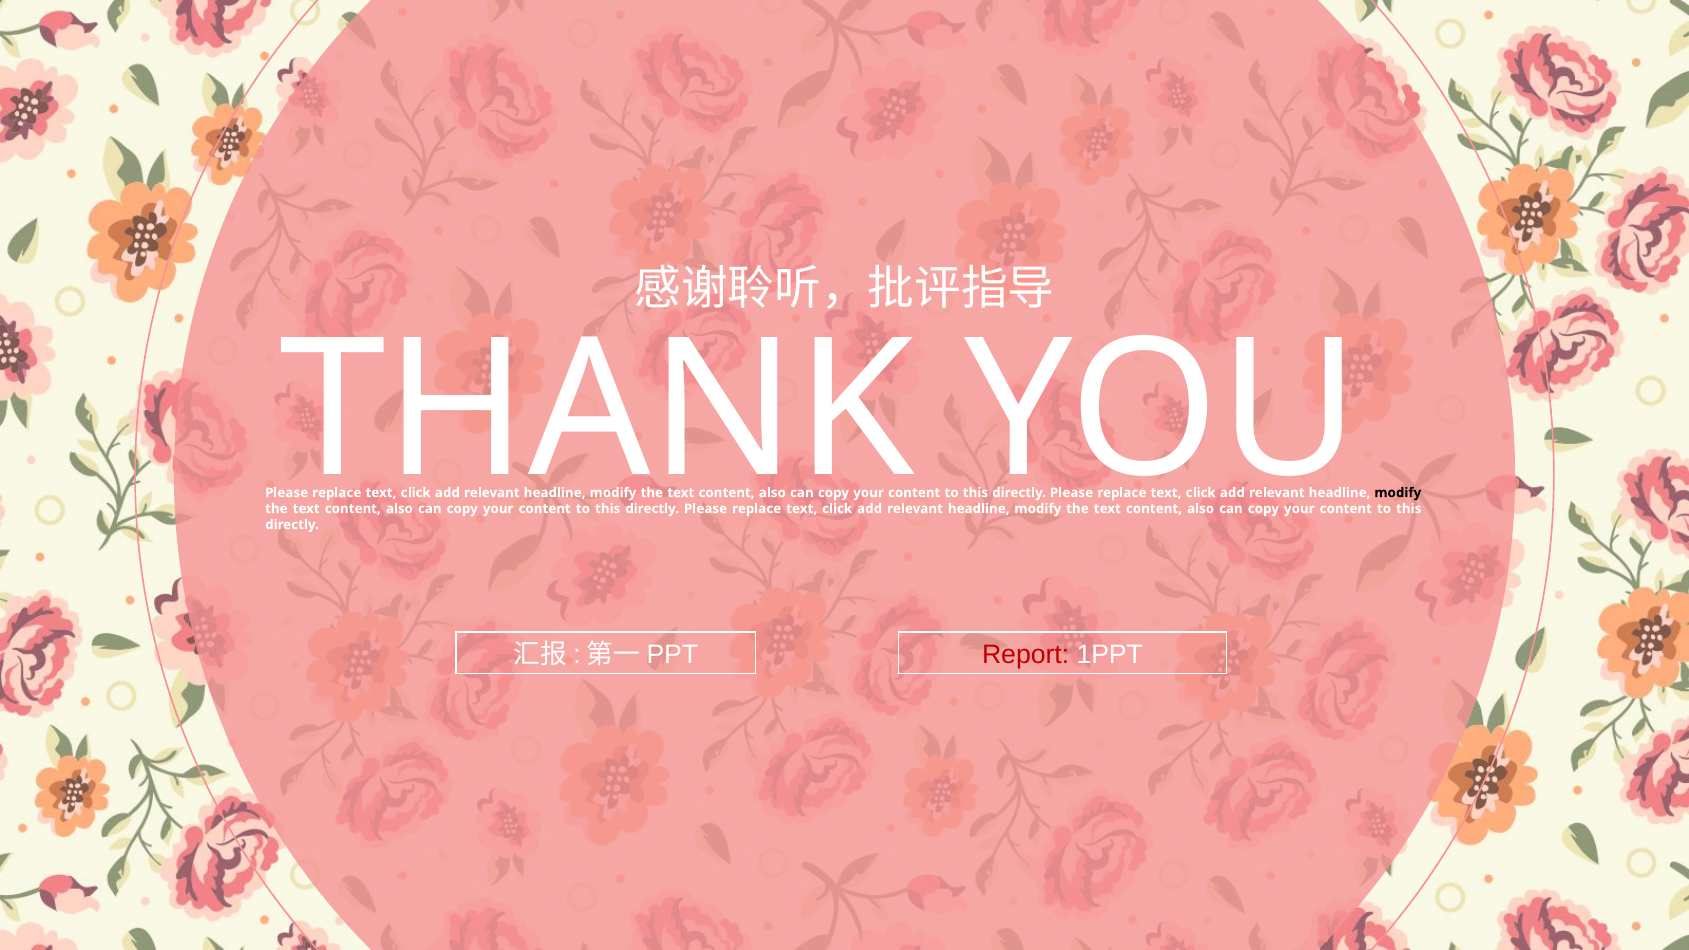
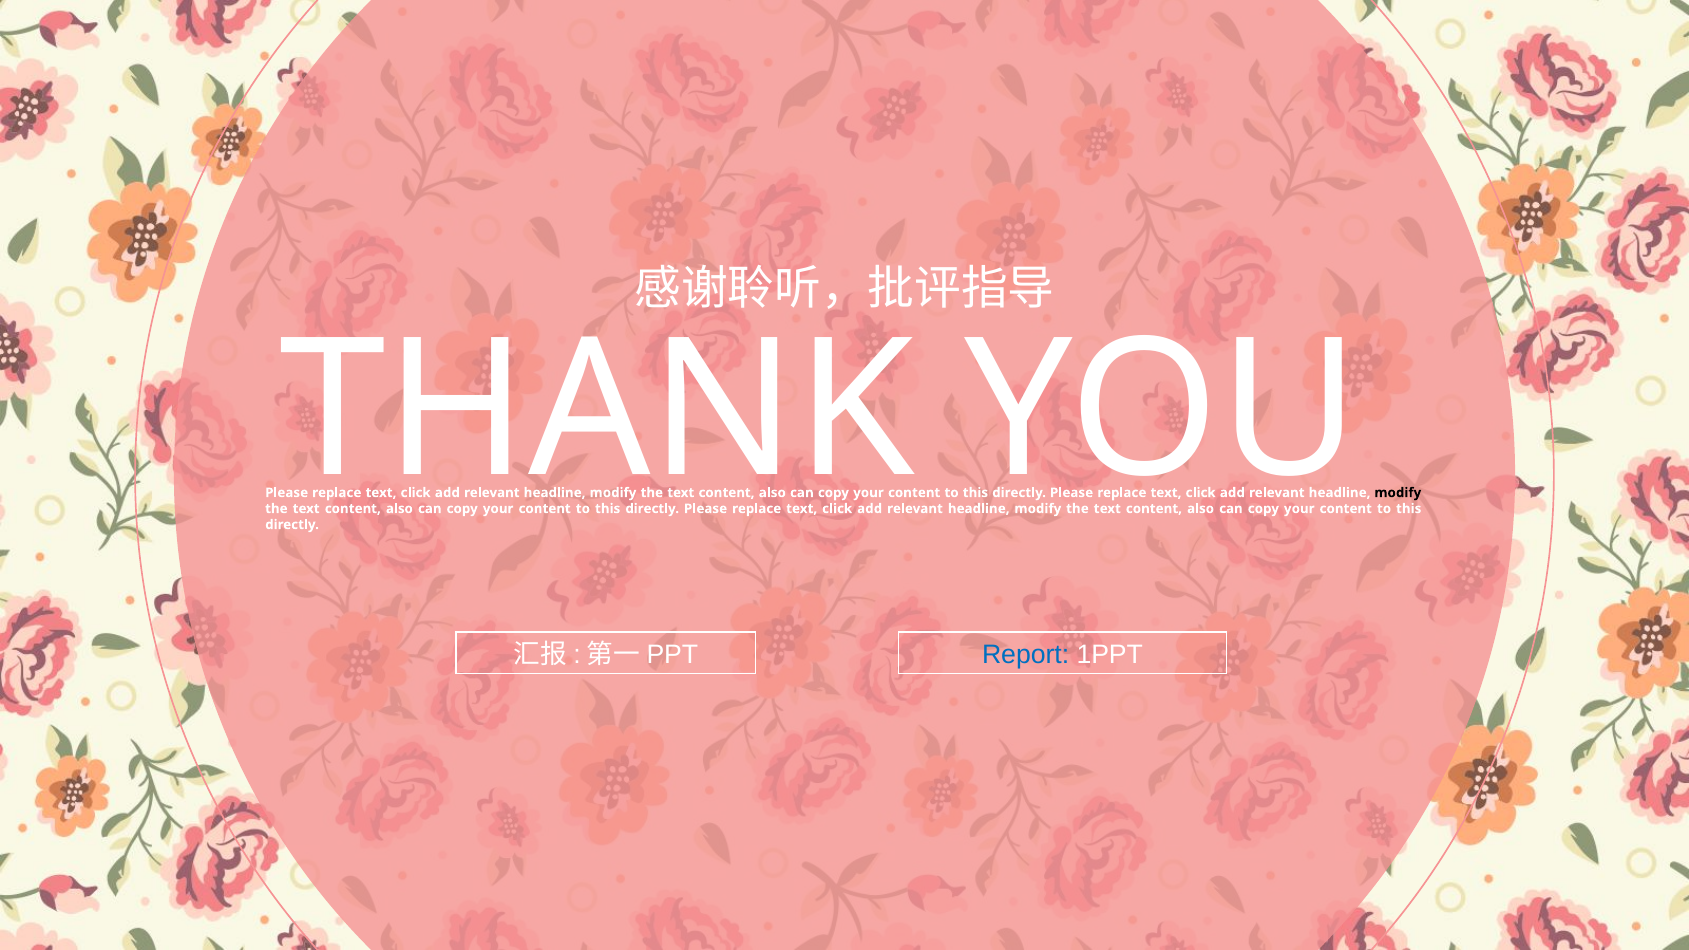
Report colour: red -> blue (1026, 655)
